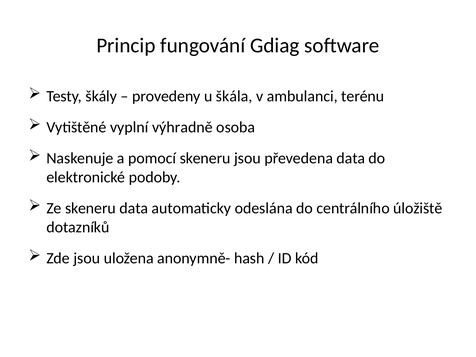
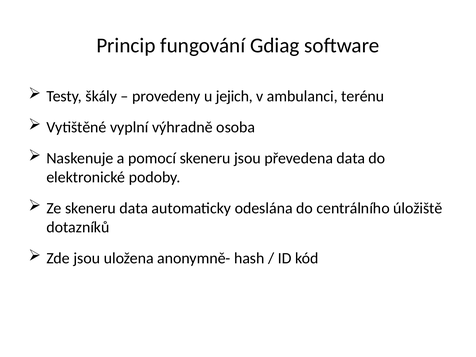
škála: škála -> jejich (234, 96)
